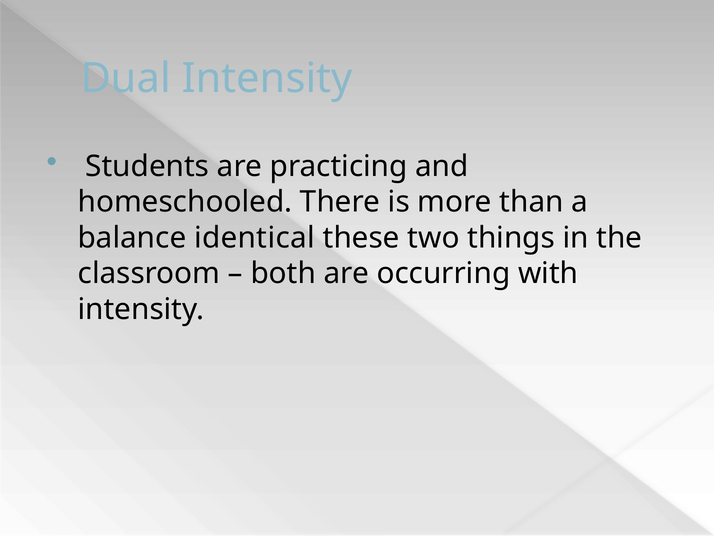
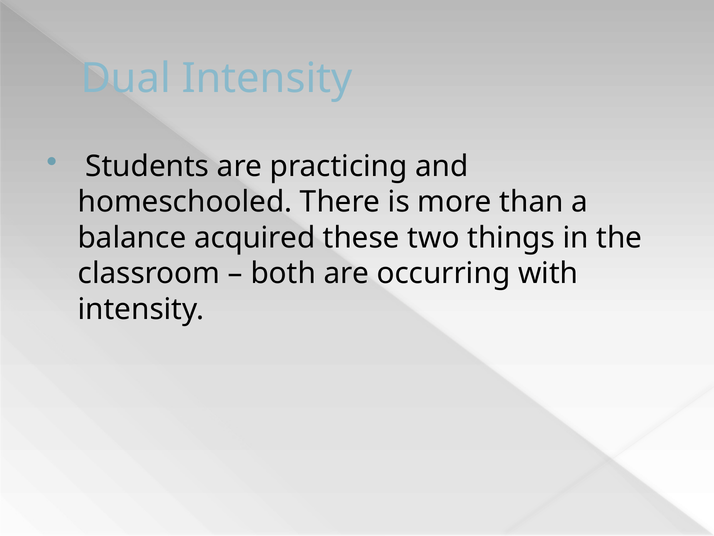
identical: identical -> acquired (255, 238)
